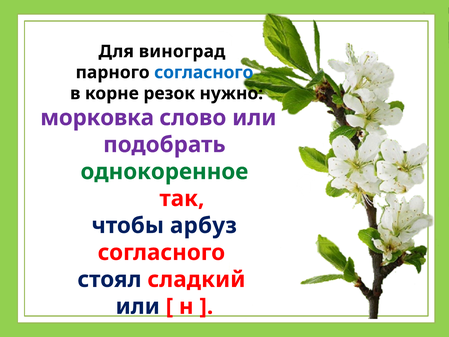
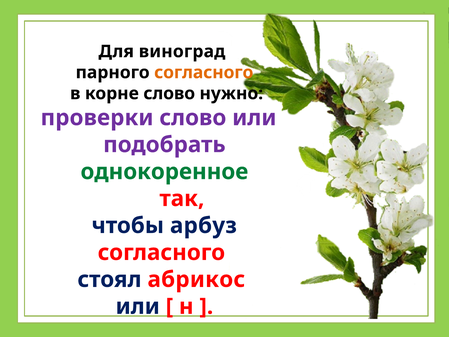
согласного colour: blue -> orange (204, 72)
корне резок: резок -> слово (169, 93)
морковка: морковка -> проверки (97, 118)
сладкий: сладкий -> абрикос (196, 279)
